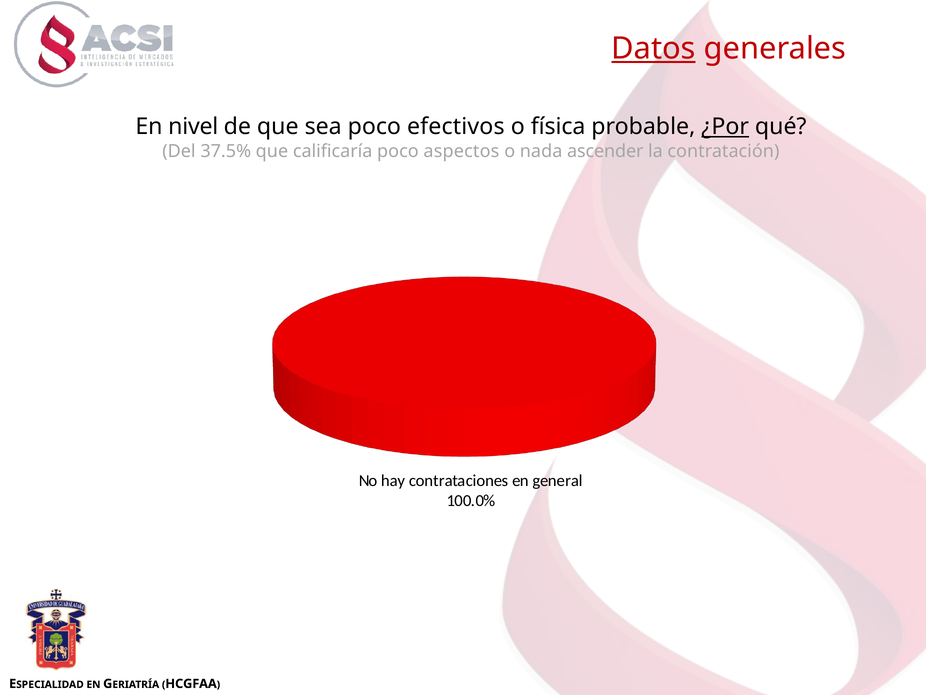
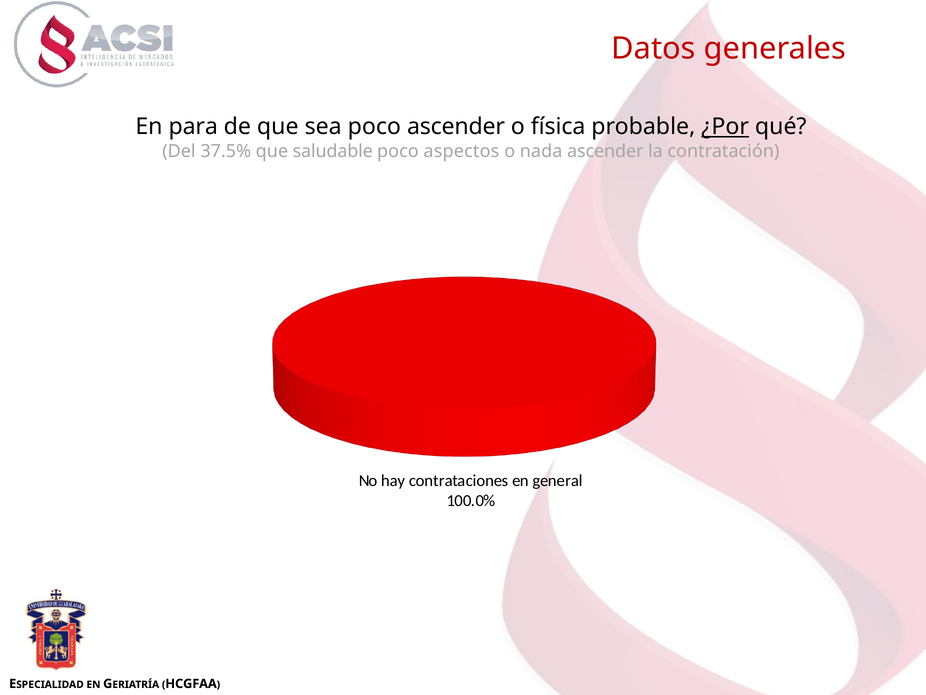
Datos underline: present -> none (654, 49)
nivel: nivel -> para (193, 127)
poco efectivos: efectivos -> ascender (456, 127)
calificaría: calificaría -> saludable (333, 151)
